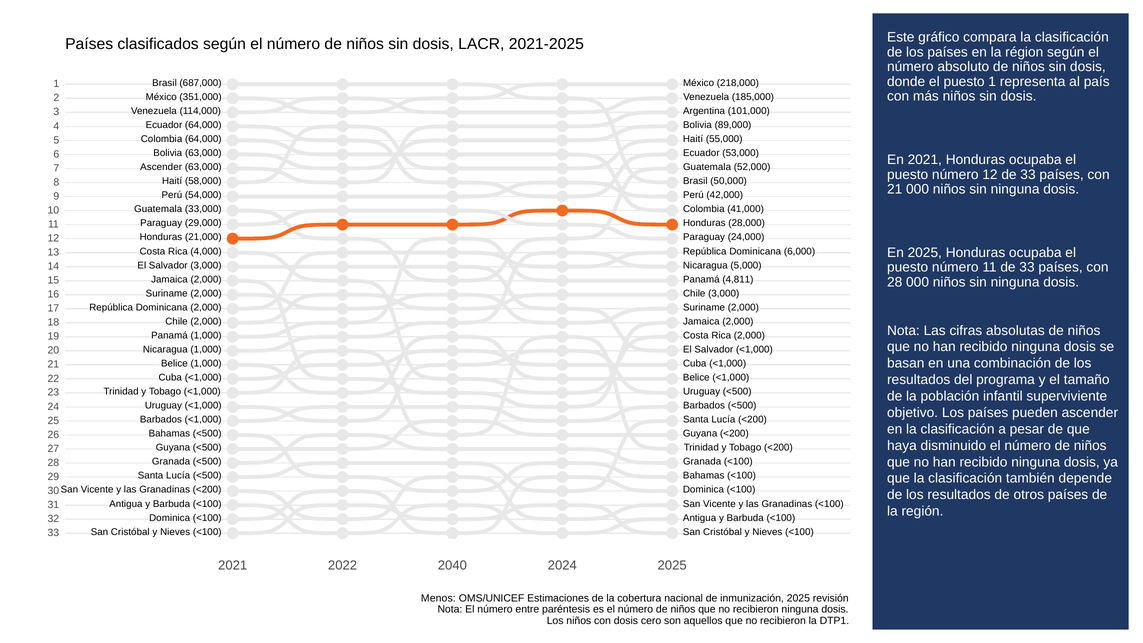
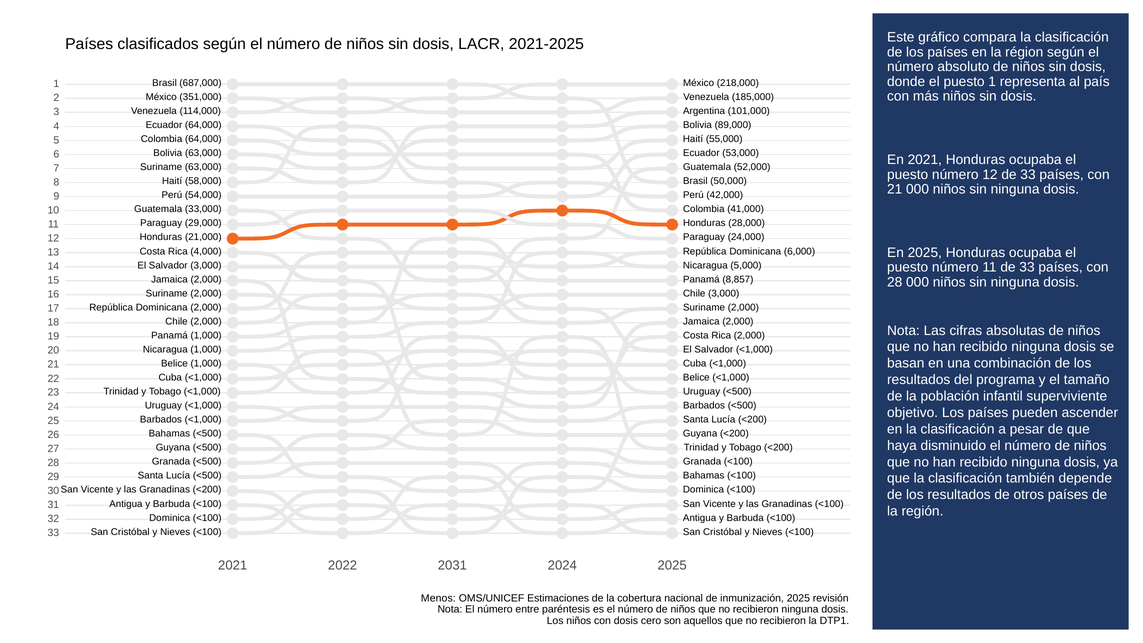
Ascender: Ascender -> Suriname (161, 167)
4,811: 4,811 -> 8,857 (738, 279)
2040: 2040 -> 2031 (452, 566)
